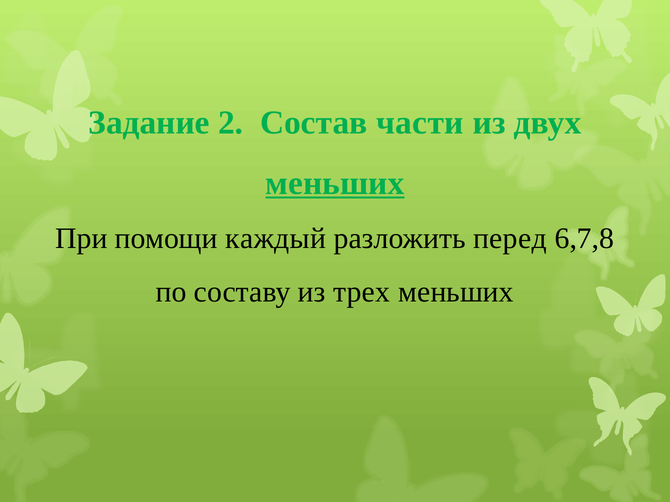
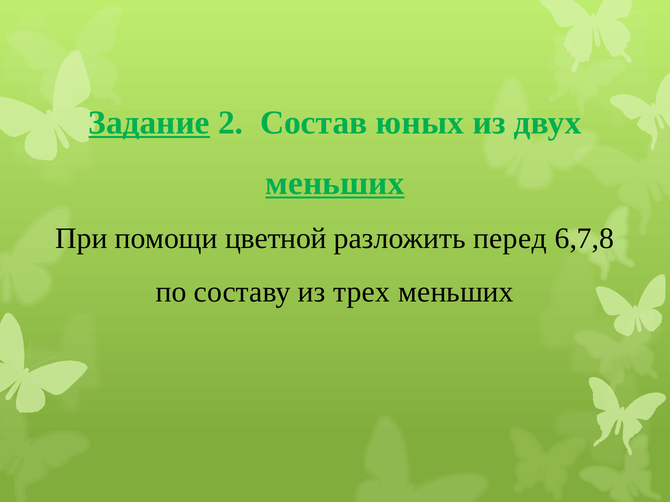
Задание underline: none -> present (149, 123)
части: части -> юных (420, 123)
каждый: каждый -> цветной (276, 239)
